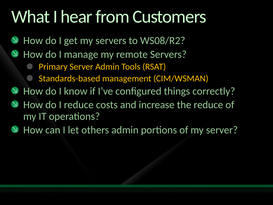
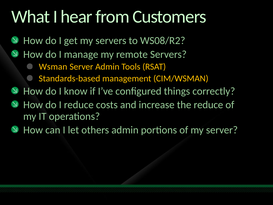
Primary: Primary -> Wsman (53, 67)
